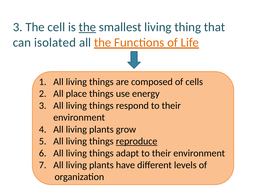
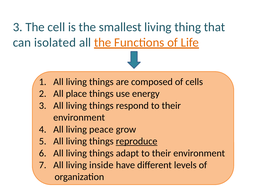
the underline: present -> none (87, 27)
plants: plants -> peace (101, 130)
plants: plants -> inside (101, 165)
